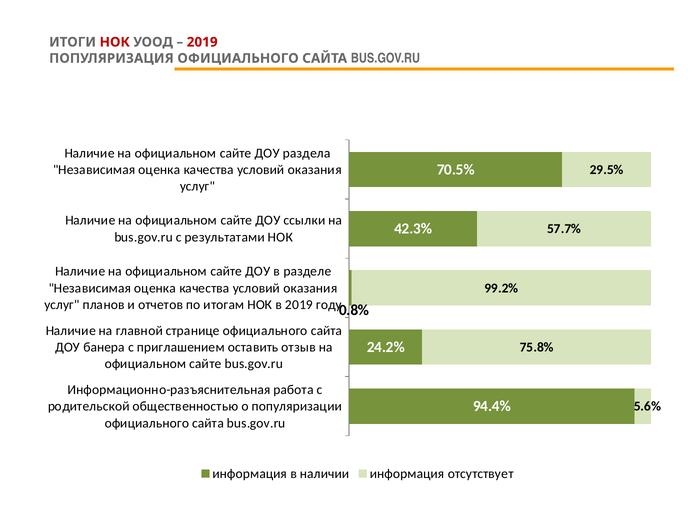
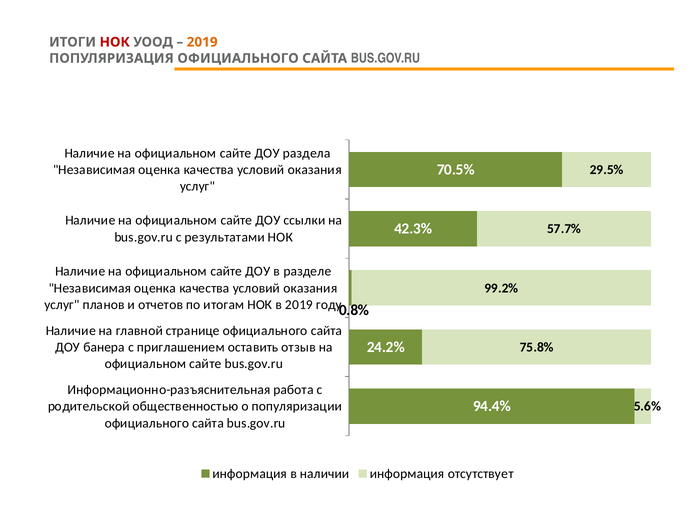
2019 colour: red -> orange (202, 42)
